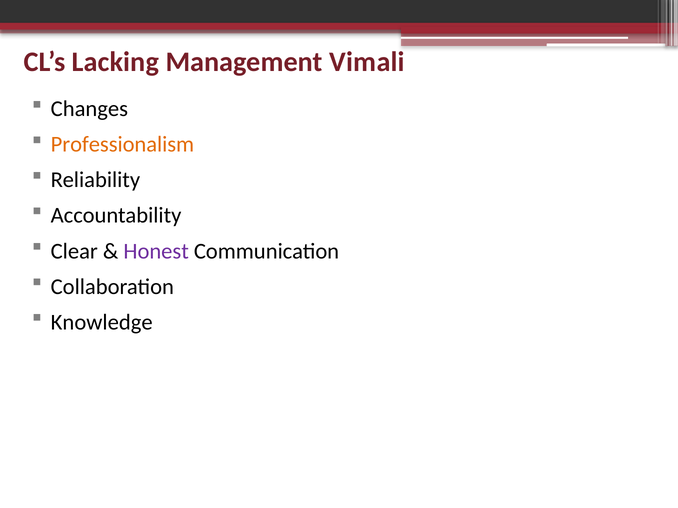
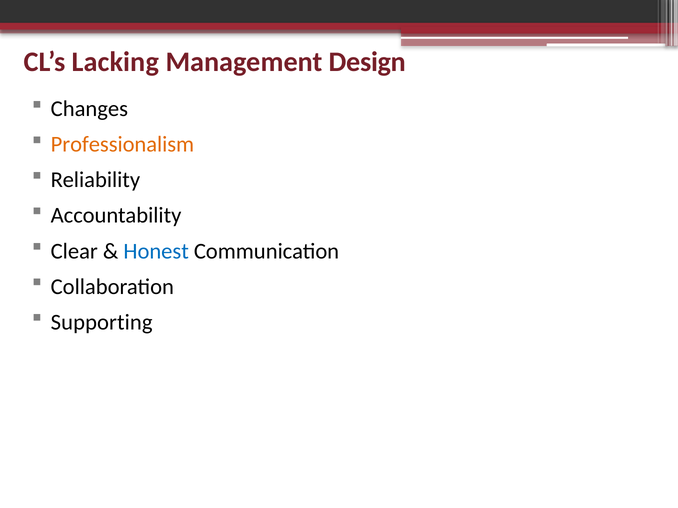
Vimali: Vimali -> Design (367, 62)
Honest colour: purple -> blue (156, 251)
Knowledge: Knowledge -> Supporting (102, 323)
